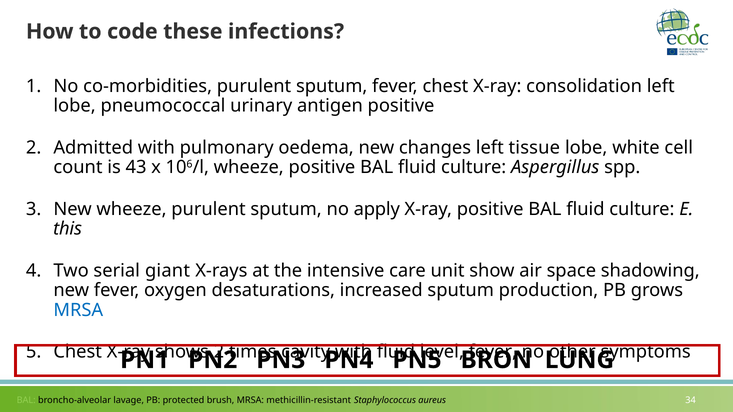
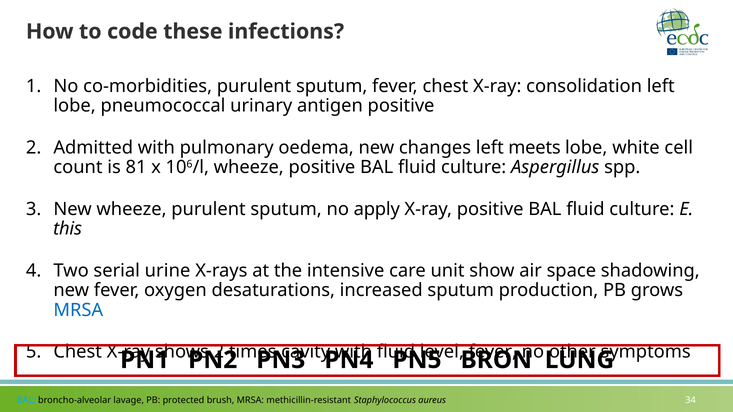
tissue: tissue -> meets (534, 148)
43: 43 -> 81 (136, 167)
giant: giant -> urine (168, 271)
BAL colour: light green -> light blue (26, 400)
